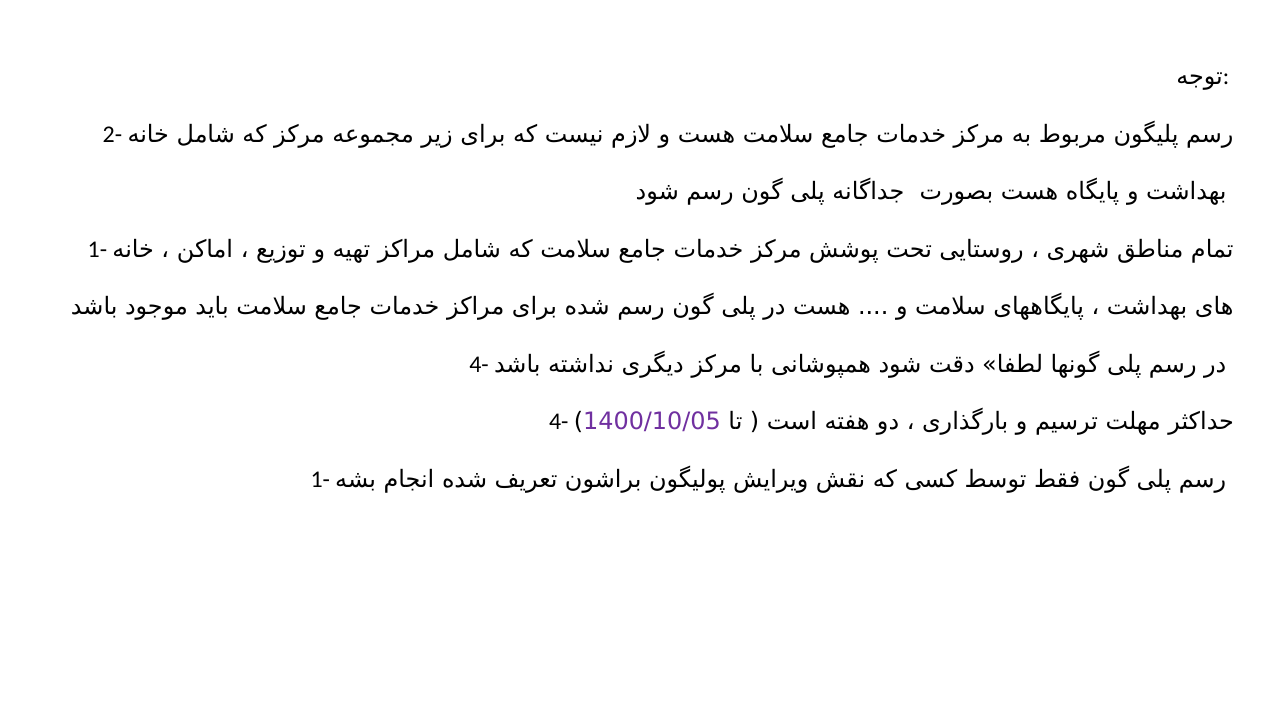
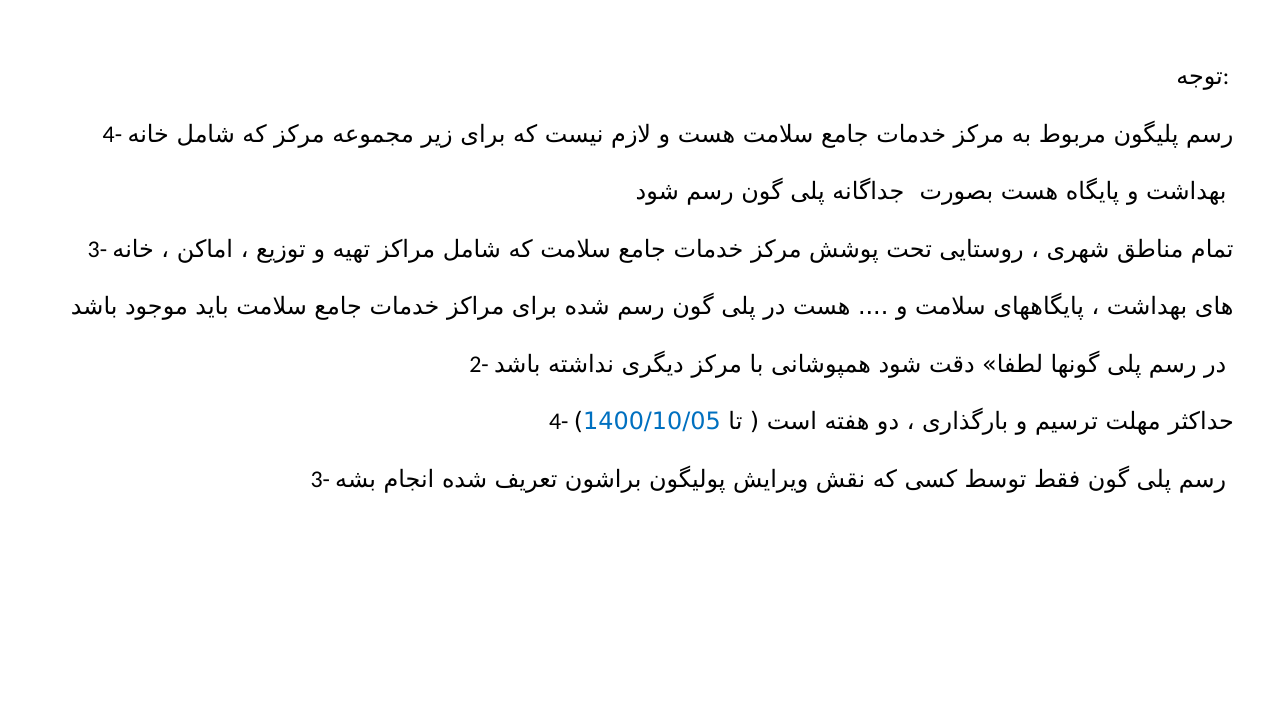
2-: 2- -> 4- (112, 134)
1-: 1- -> 3- (97, 249)
4-: 4- -> 2- (479, 364)
1400/10/05 colour: purple -> blue (652, 422)
1-: 1- -> 3- (320, 479)
